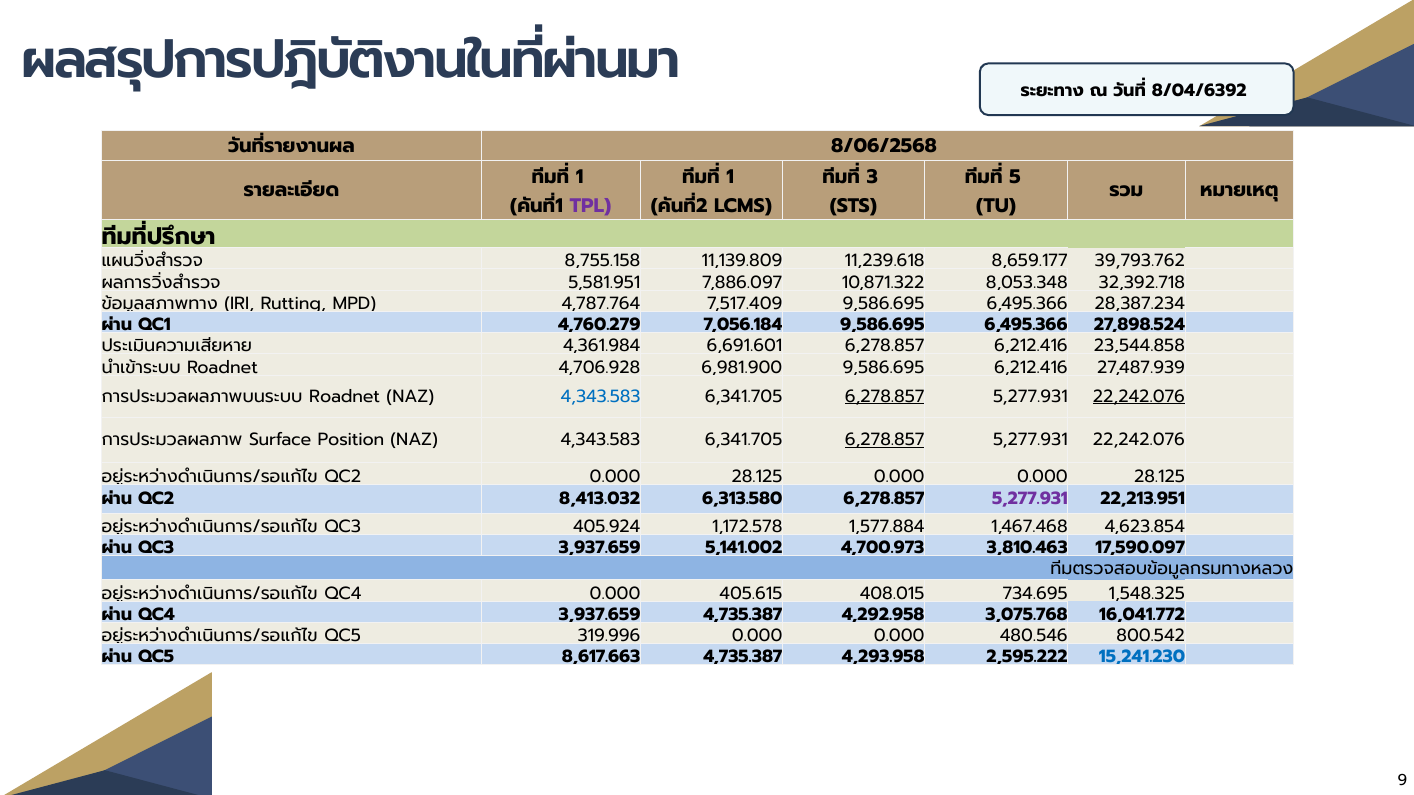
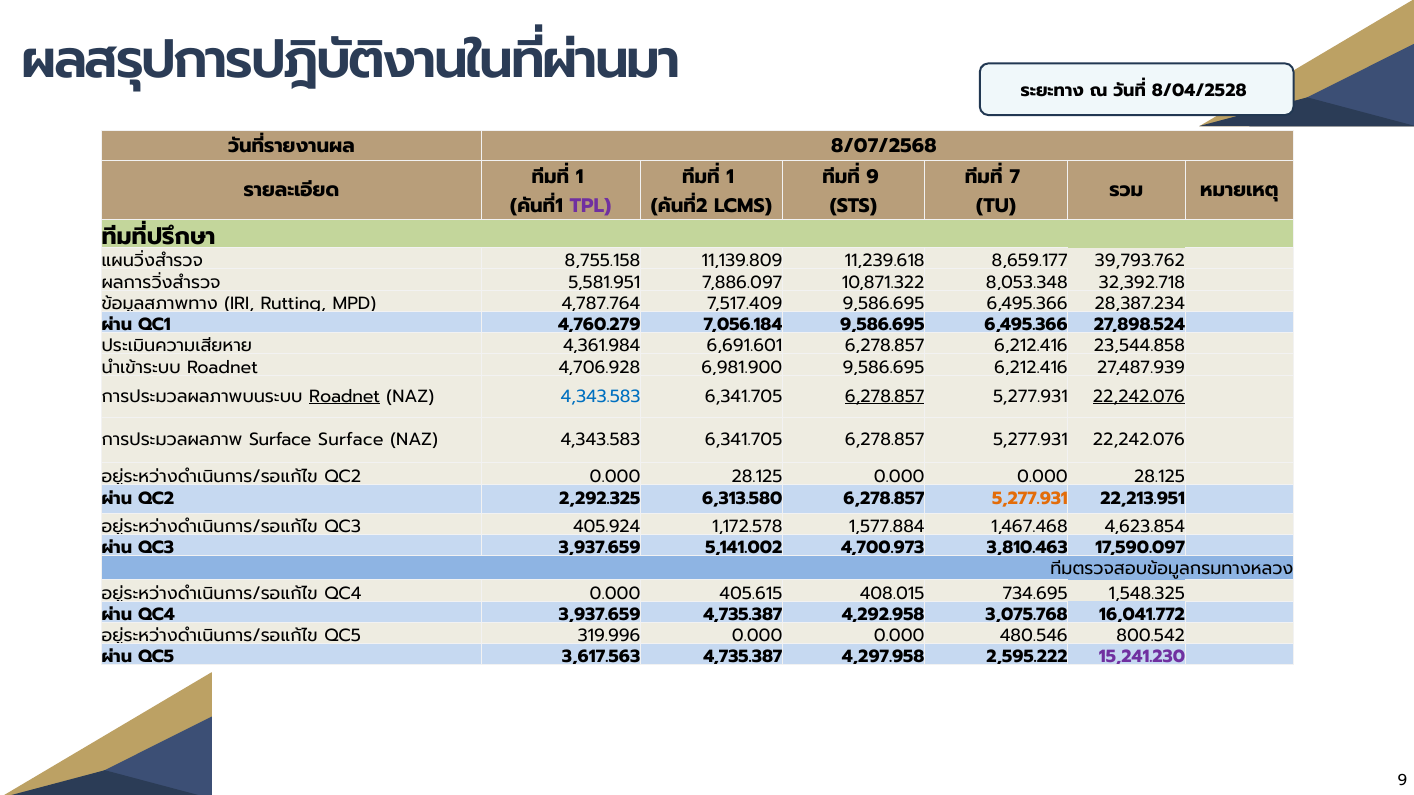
8/04/6392: 8/04/6392 -> 8/04/2528 (1199, 90)
8/06/2568: 8/06/2568 -> 8/07/2568 (884, 147)
3: 3 -> 9 (872, 177)
5: 5 -> 7 (1015, 177)
Roadnet underline: none -> present (345, 396)
Surface Position: Position -> Surface (351, 440)
6,278.857 underline: present -> none (885, 440)
8,413.032: 8,413.032 -> 2,292.325 (600, 499)
5,277.931 colour: purple -> orange (1030, 499)
8,617.663: 8,617.663 -> 3,617.563 (601, 657)
4,293.958: 4,293.958 -> 4,297.958 (883, 657)
15,241.230 colour: blue -> purple (1142, 657)
